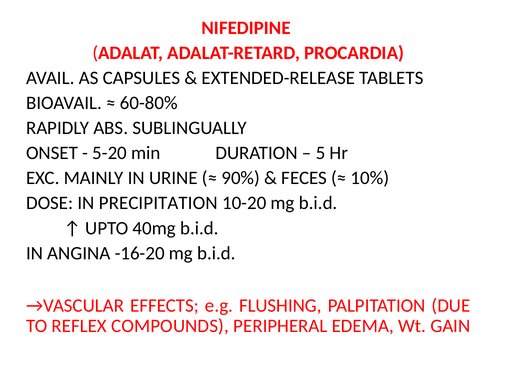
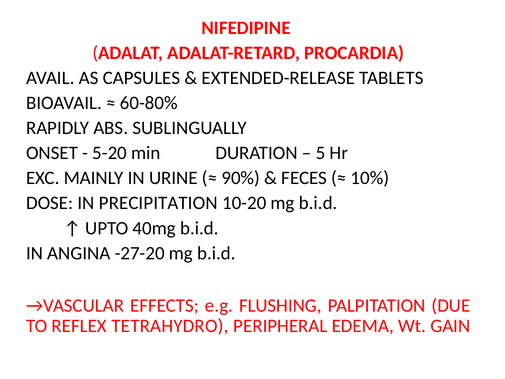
-16-20: -16-20 -> -27-20 (140, 253)
COMPOUNDS: COMPOUNDS -> TETRAHYDRO (170, 326)
